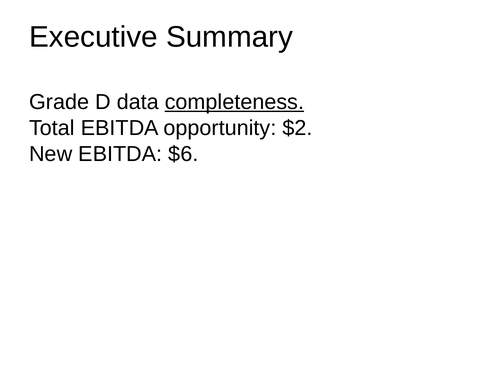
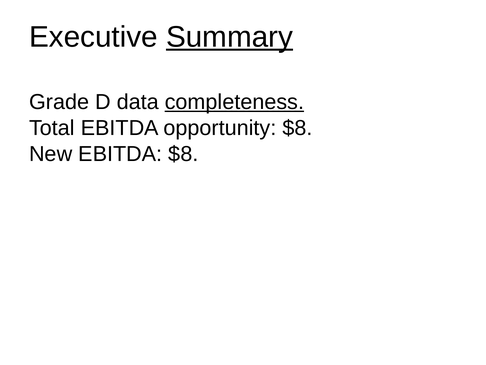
Summary underline: none -> present (230, 37)
opportunity $2: $2 -> $8 (297, 128)
EBITDA $6: $6 -> $8 (183, 154)
